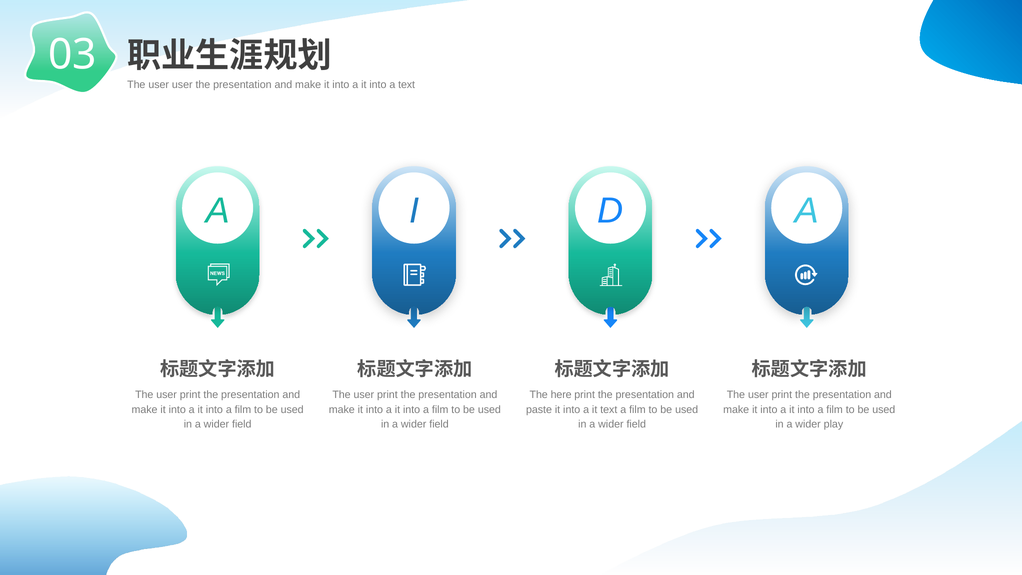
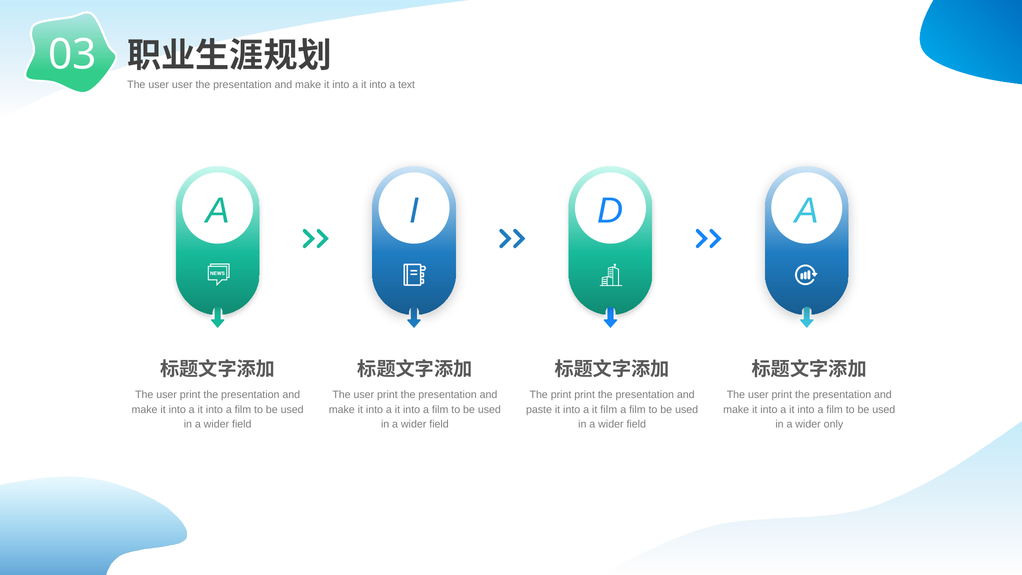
The here: here -> print (561, 395)
it text: text -> film (609, 409)
play: play -> only (833, 424)
